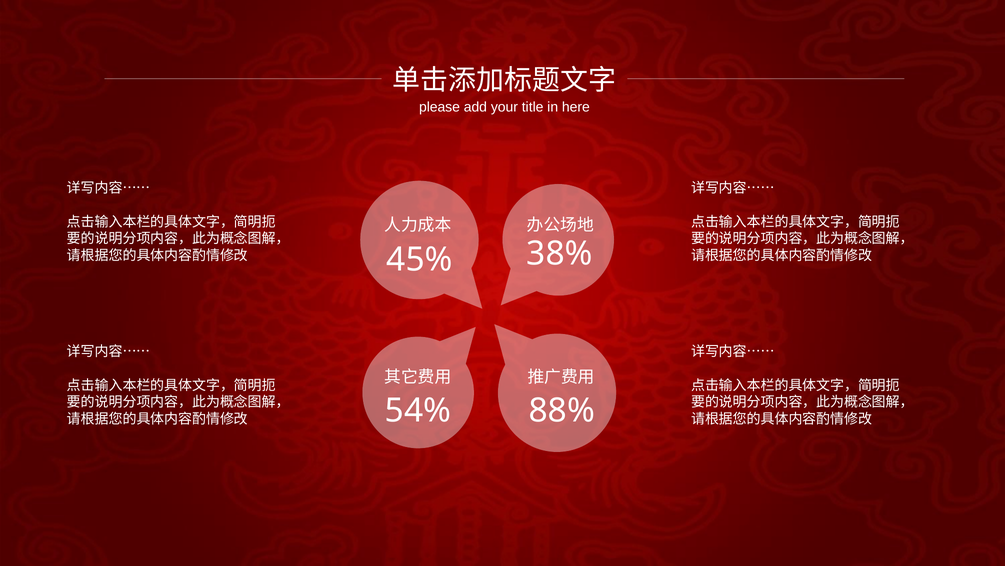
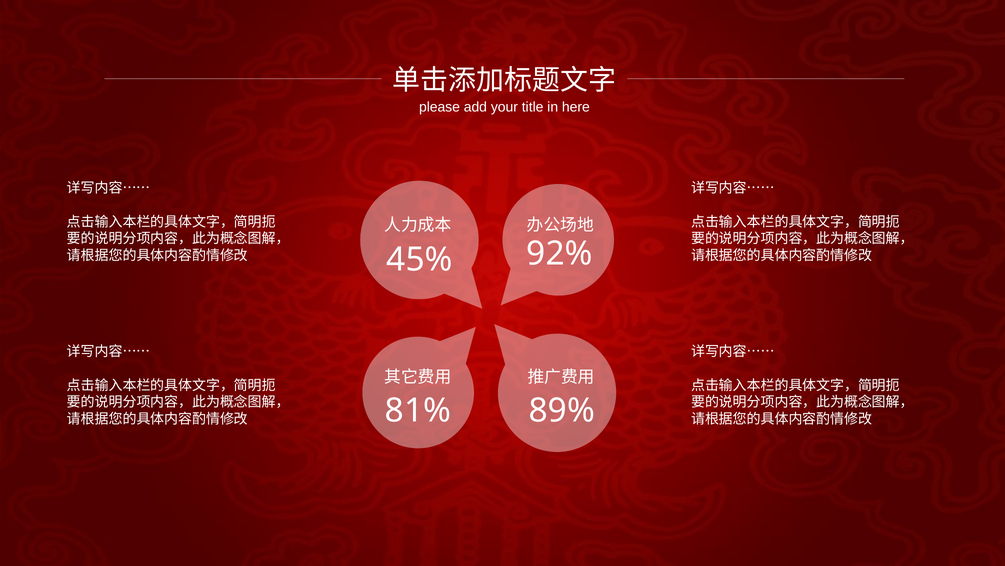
38%: 38% -> 92% (559, 253)
54%: 54% -> 81% (418, 410)
88%: 88% -> 89% (562, 410)
